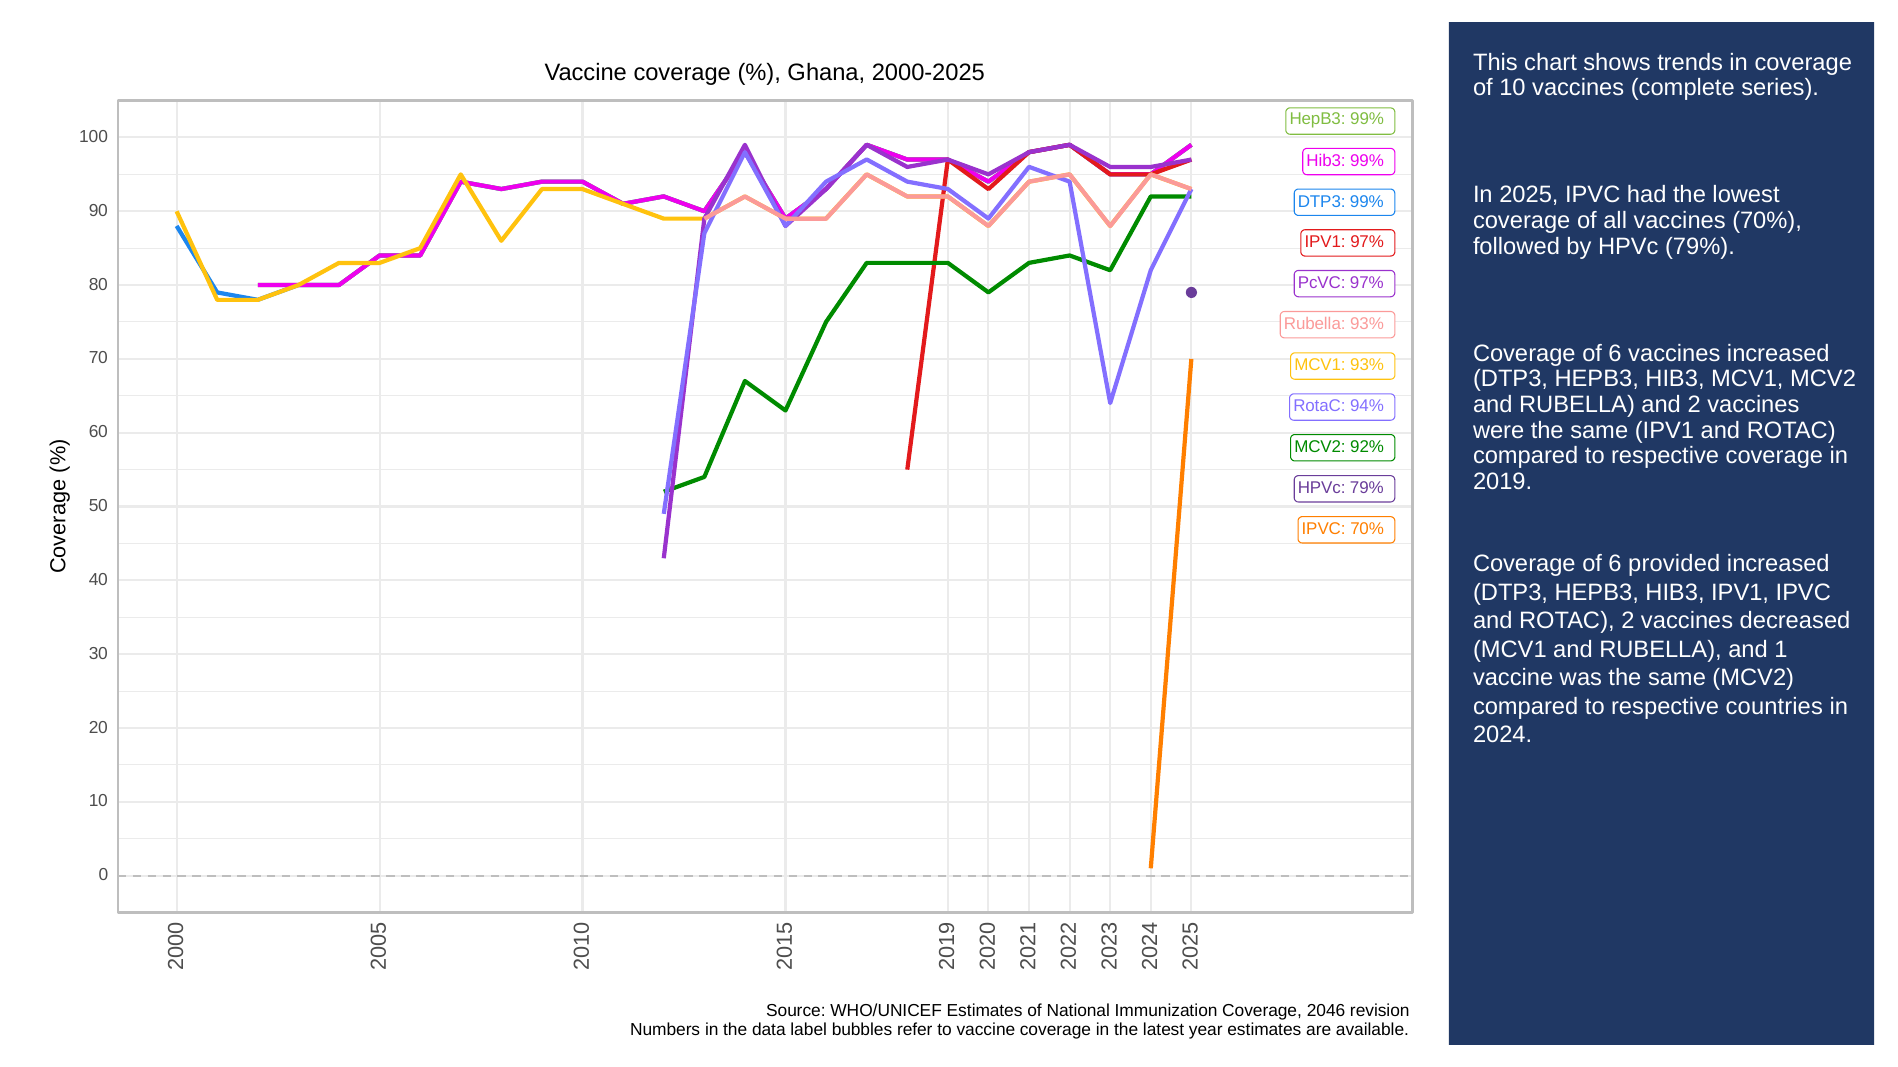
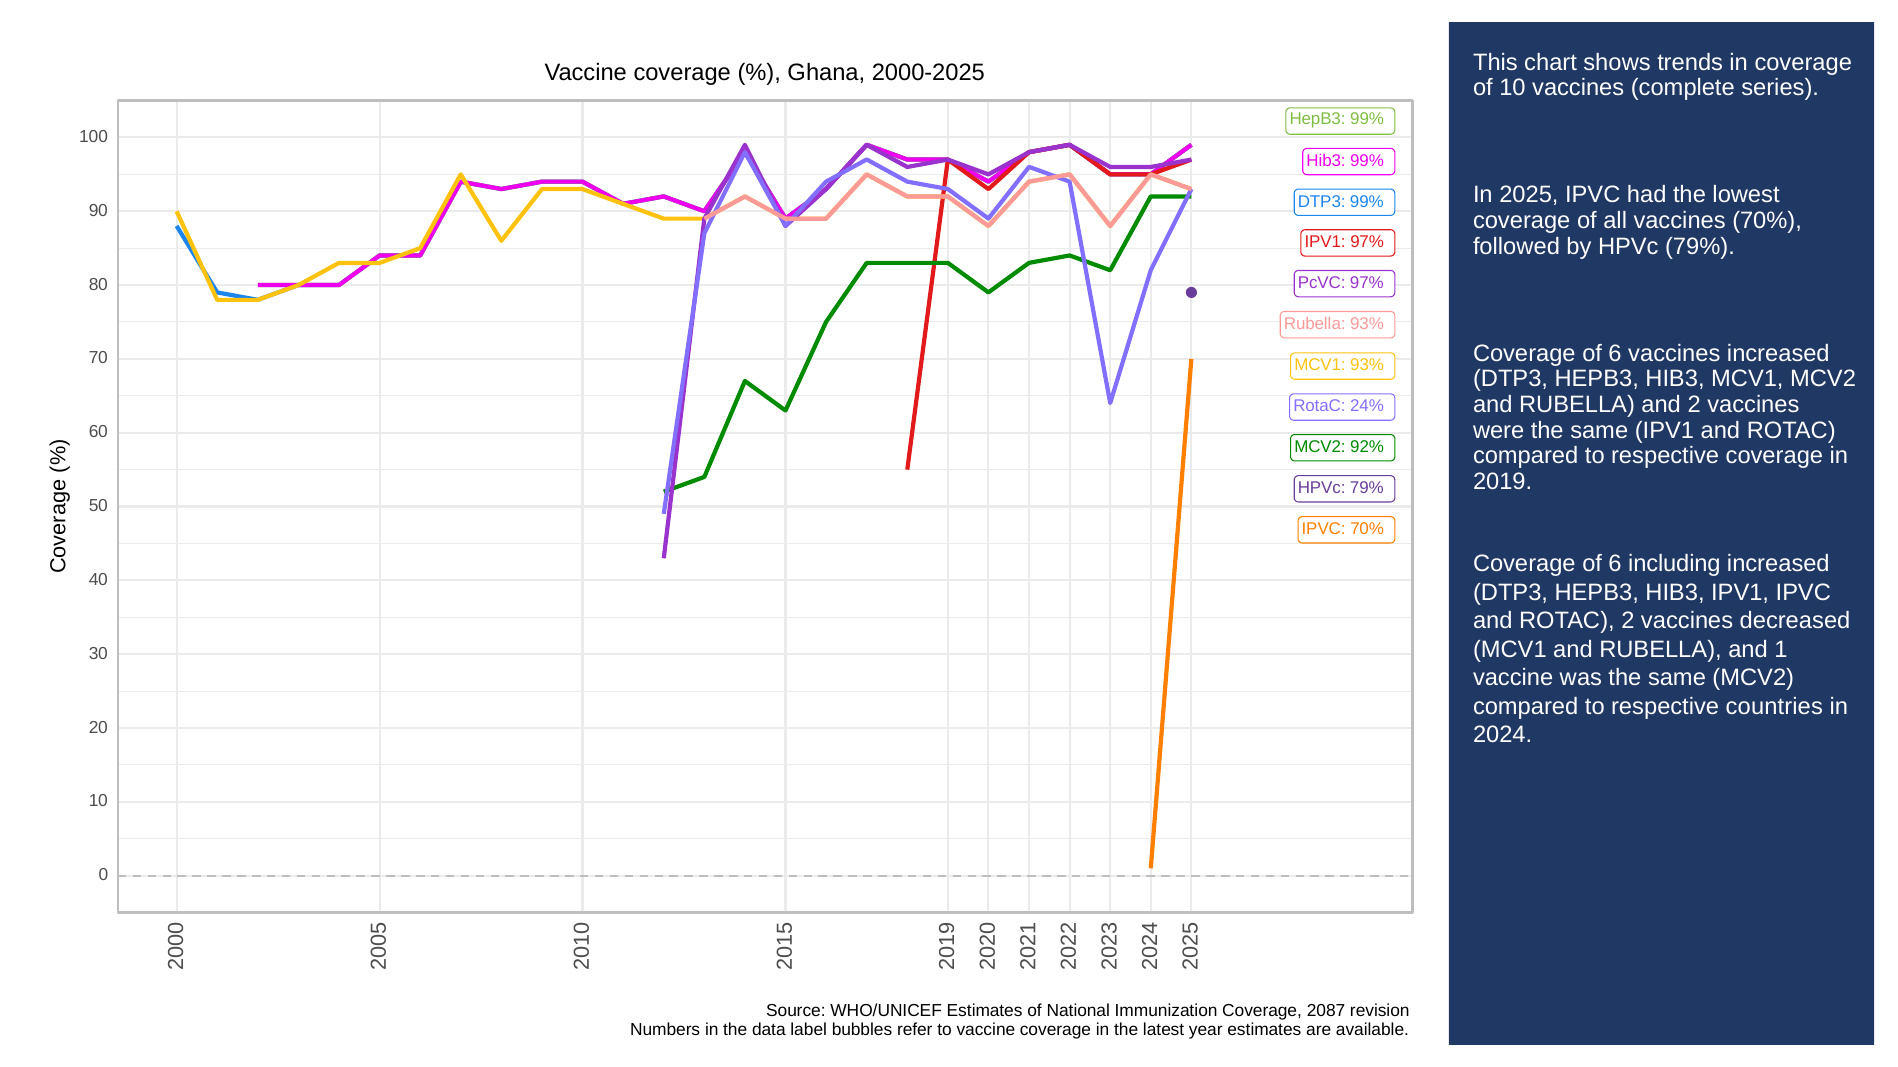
94%: 94% -> 24% (1367, 406)
provided: provided -> including (1674, 564)
2046: 2046 -> 2087 (1326, 1011)
